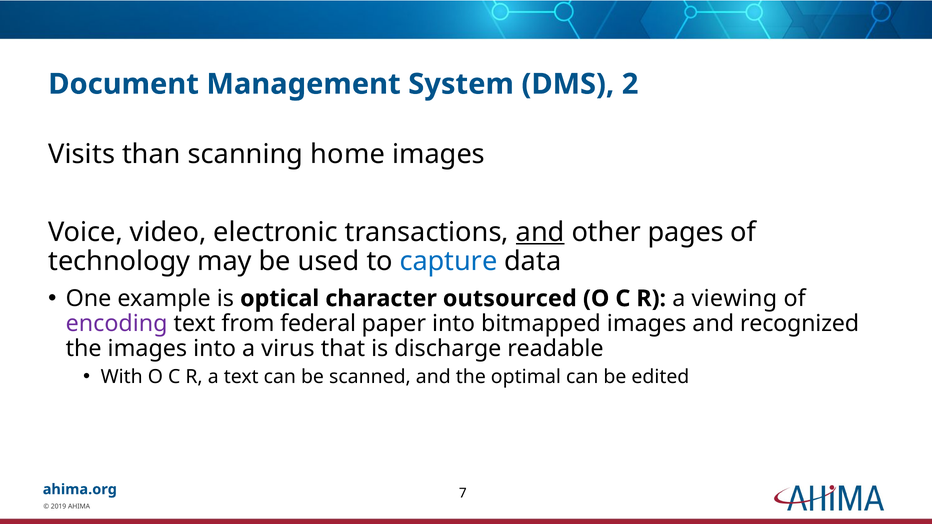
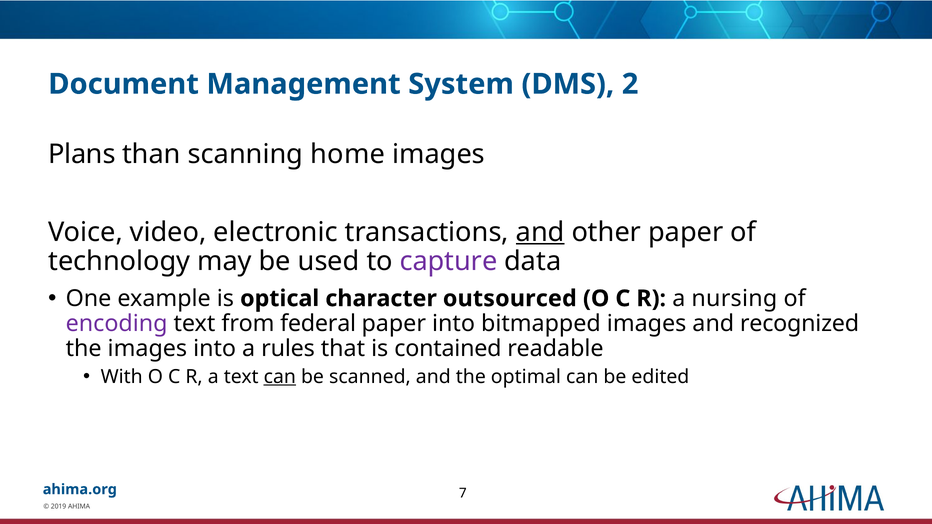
Visits: Visits -> Plans (82, 154)
other pages: pages -> paper (686, 232)
capture colour: blue -> purple (449, 262)
viewing: viewing -> nursing (734, 299)
virus: virus -> rules (288, 349)
discharge: discharge -> contained (448, 349)
can underline: none -> present (280, 377)
